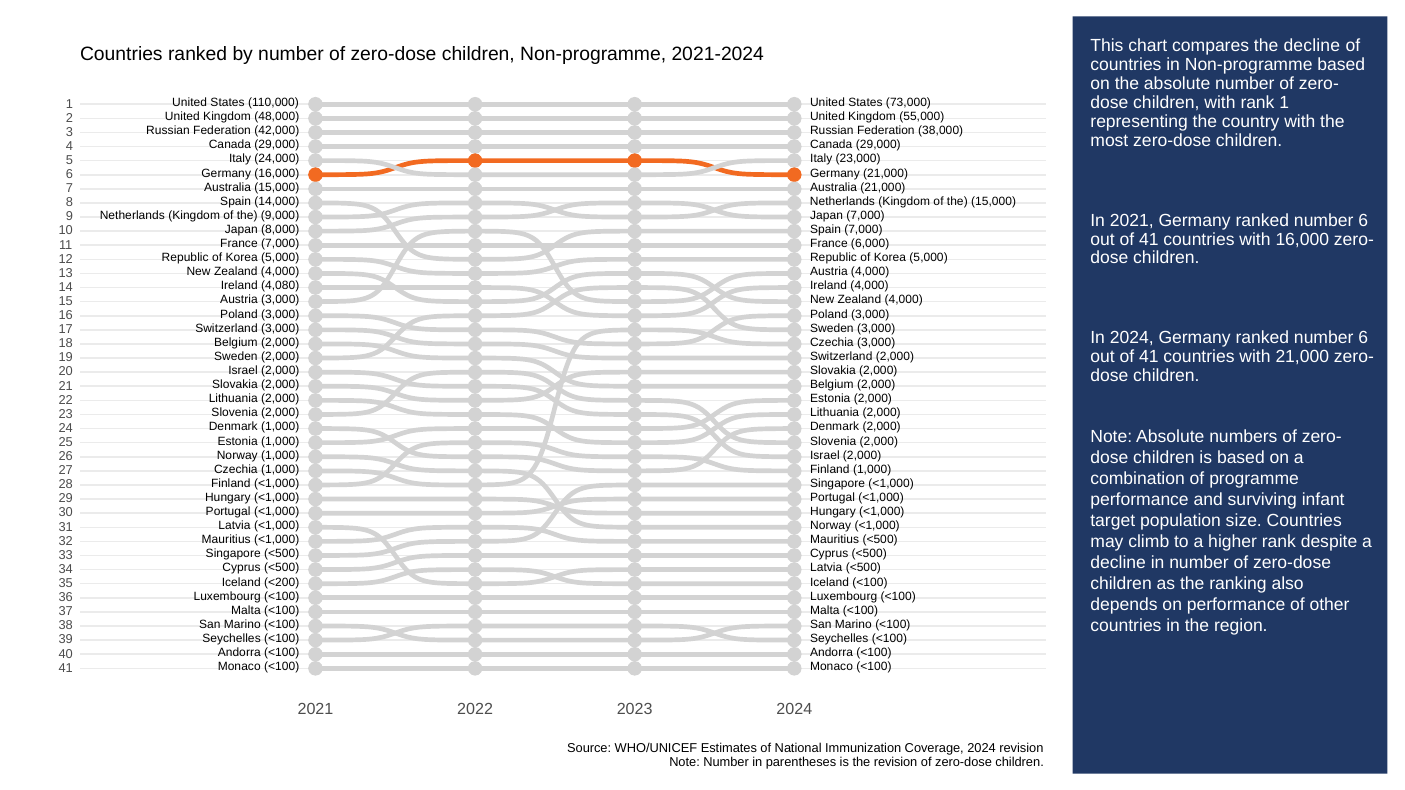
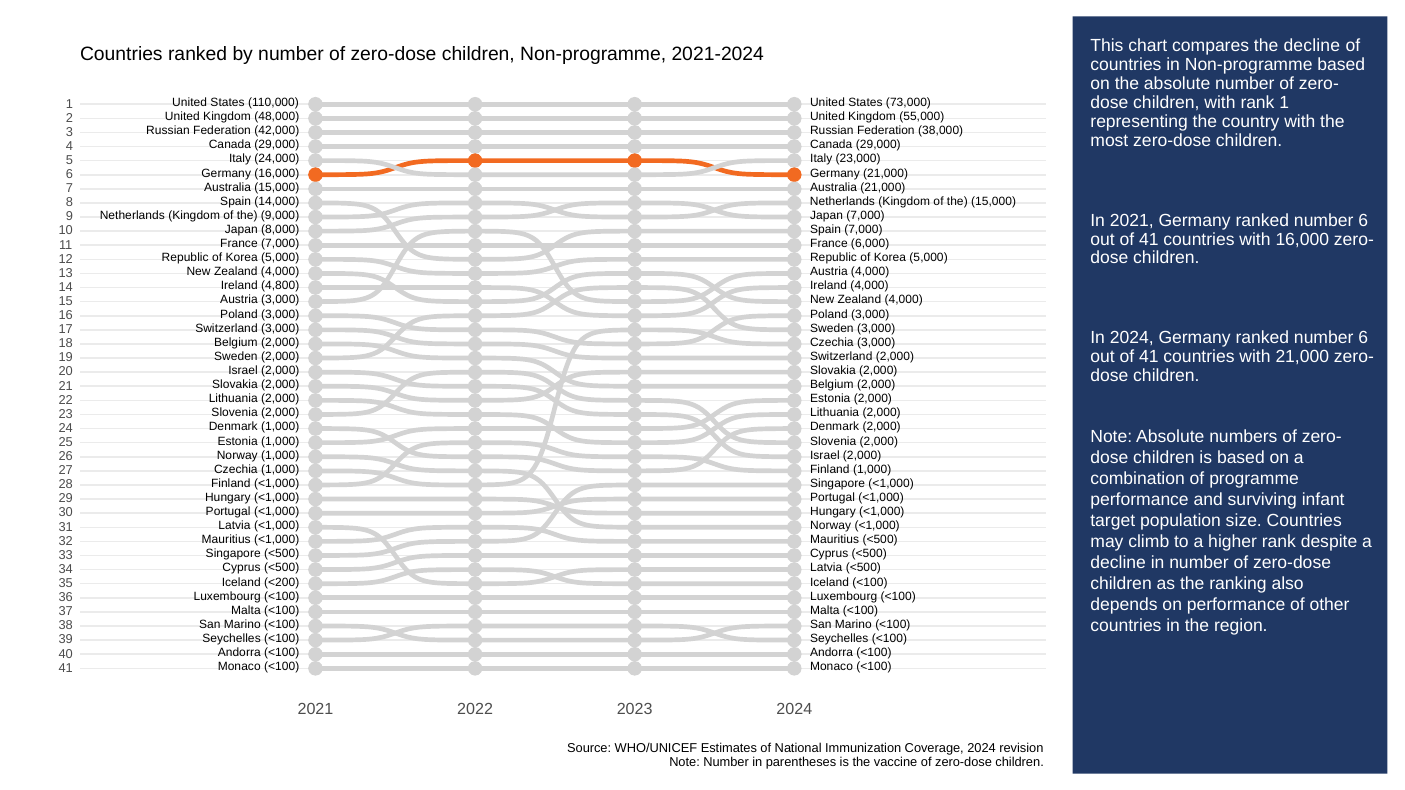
4,080: 4,080 -> 4,800 (280, 286)
the revision: revision -> vaccine (896, 763)
